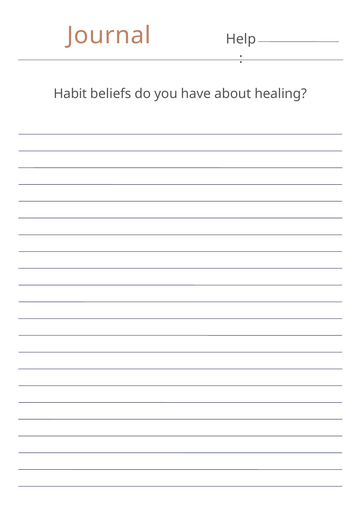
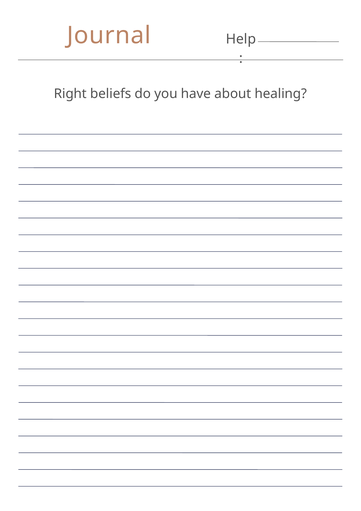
Habit: Habit -> Right (70, 94)
